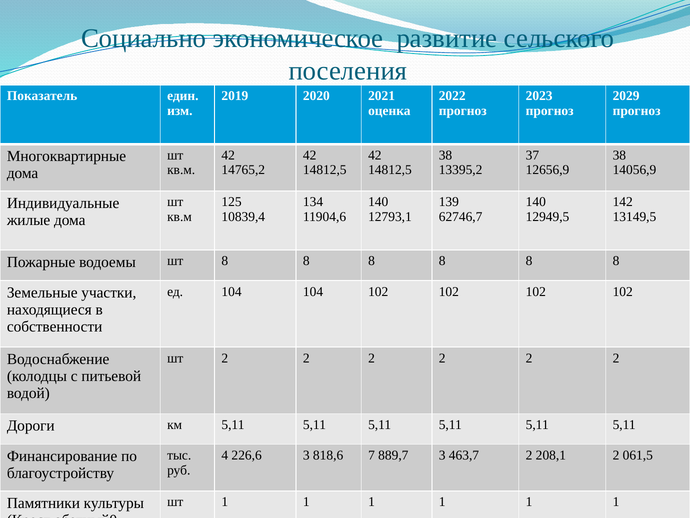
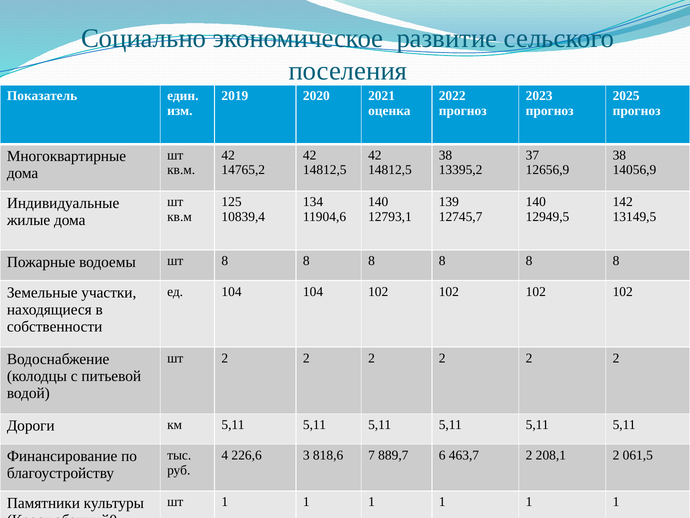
2029: 2029 -> 2025 (626, 96)
62746,7: 62746,7 -> 12745,7 (461, 217)
889,7 3: 3 -> 6 (442, 455)
